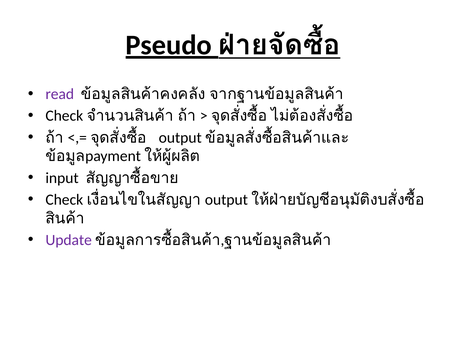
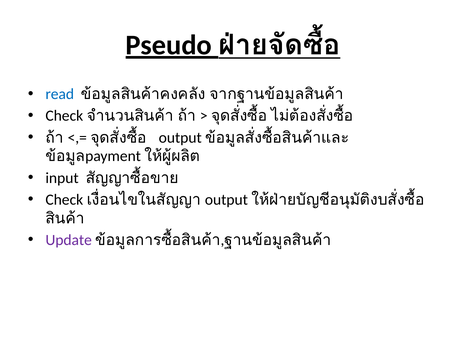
read colour: purple -> blue (60, 94)
